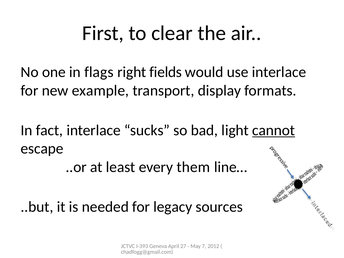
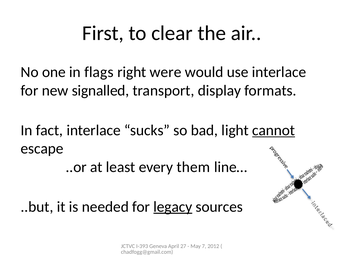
fields: fields -> were (166, 72)
example: example -> signalled (100, 91)
legacy underline: none -> present (173, 207)
